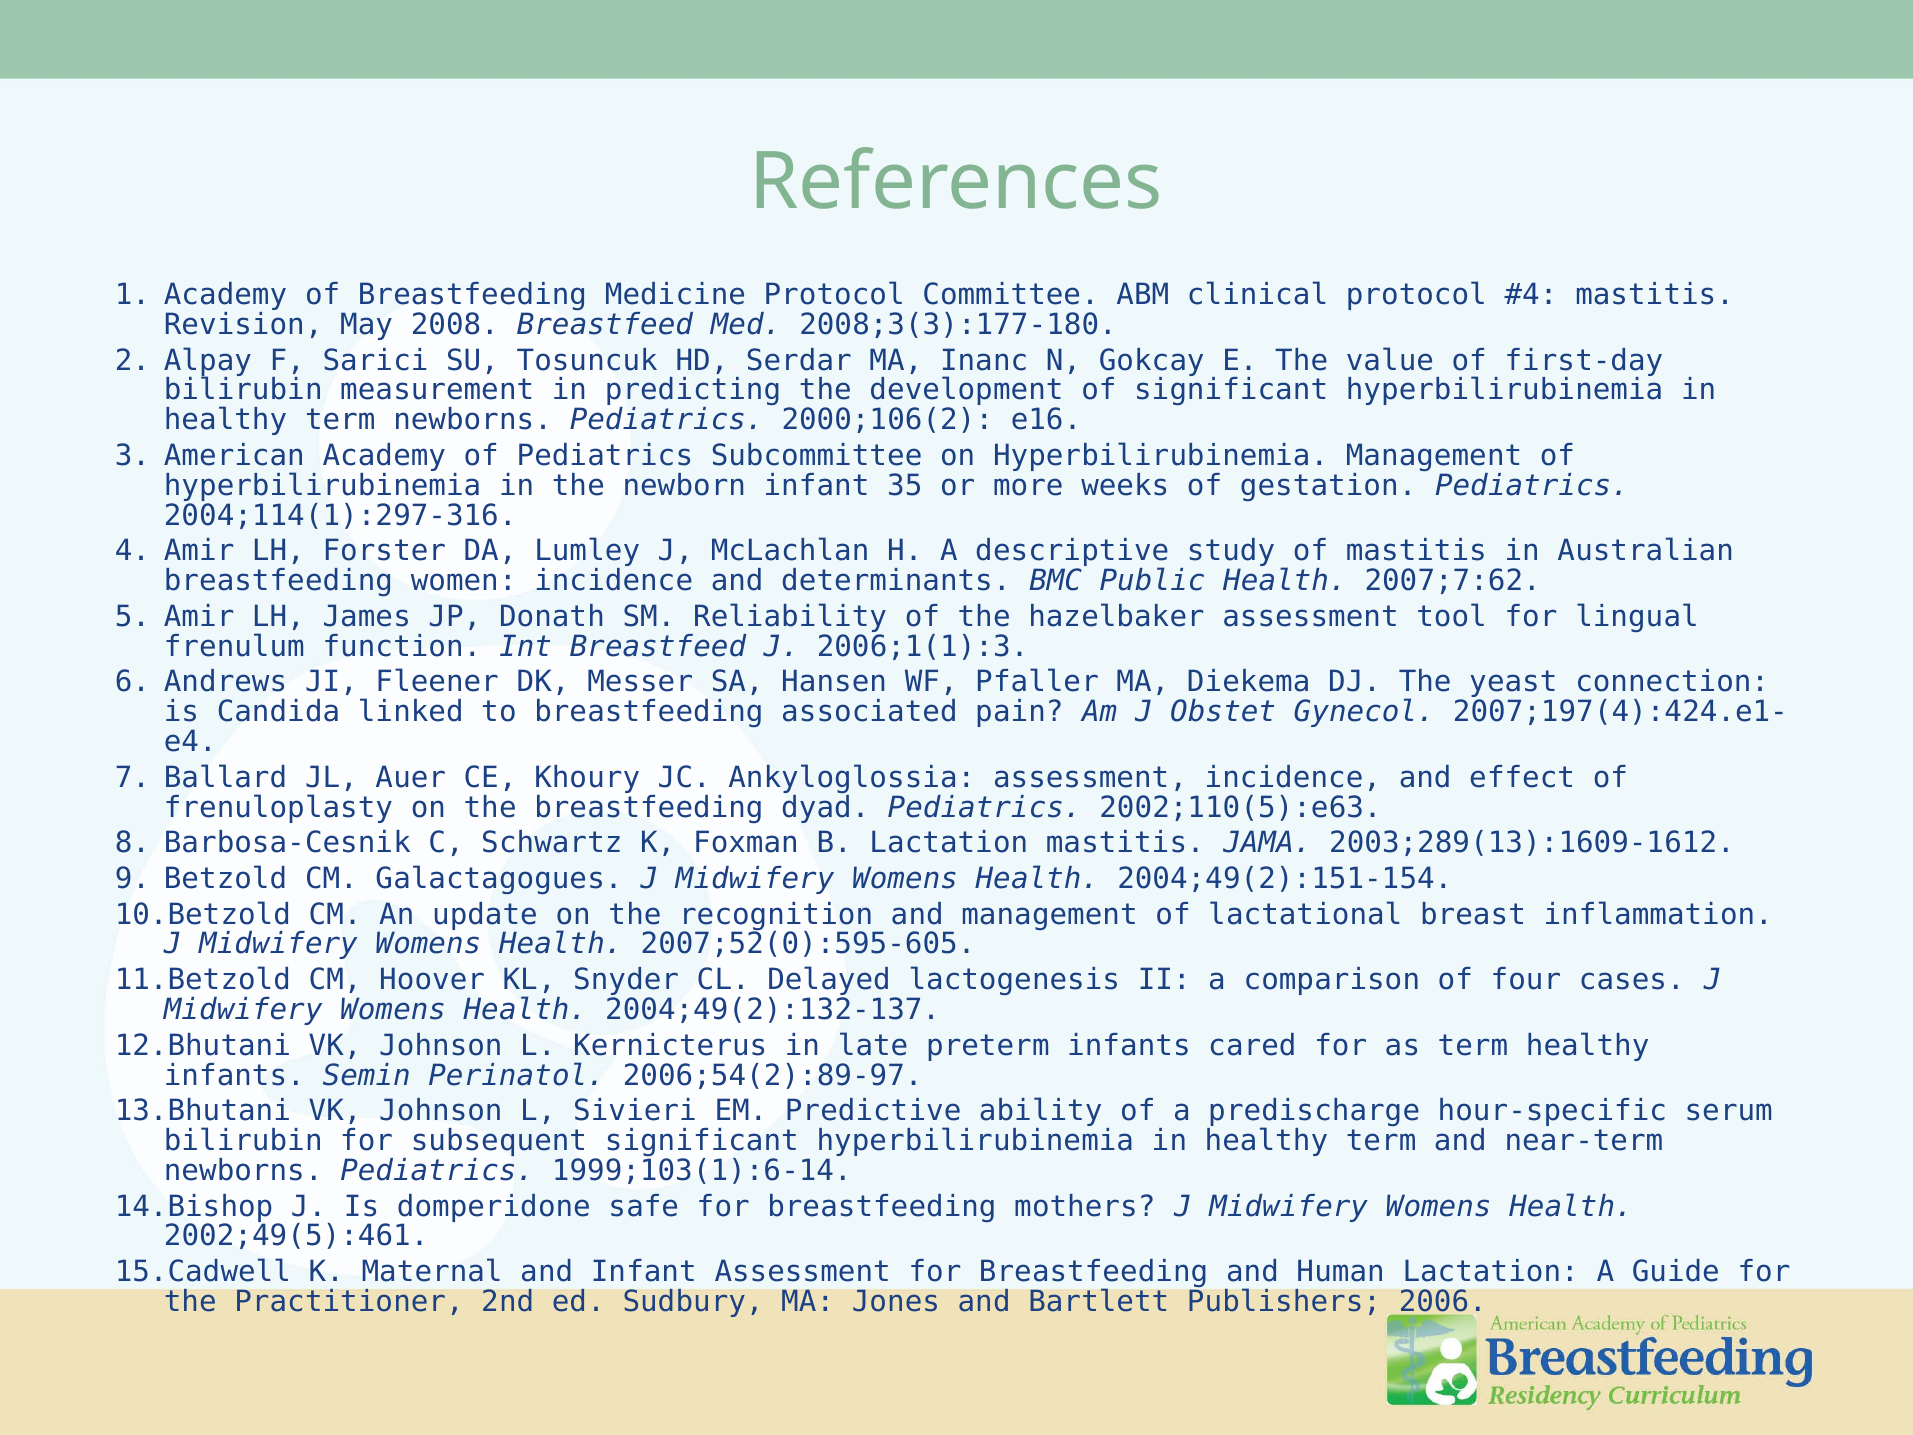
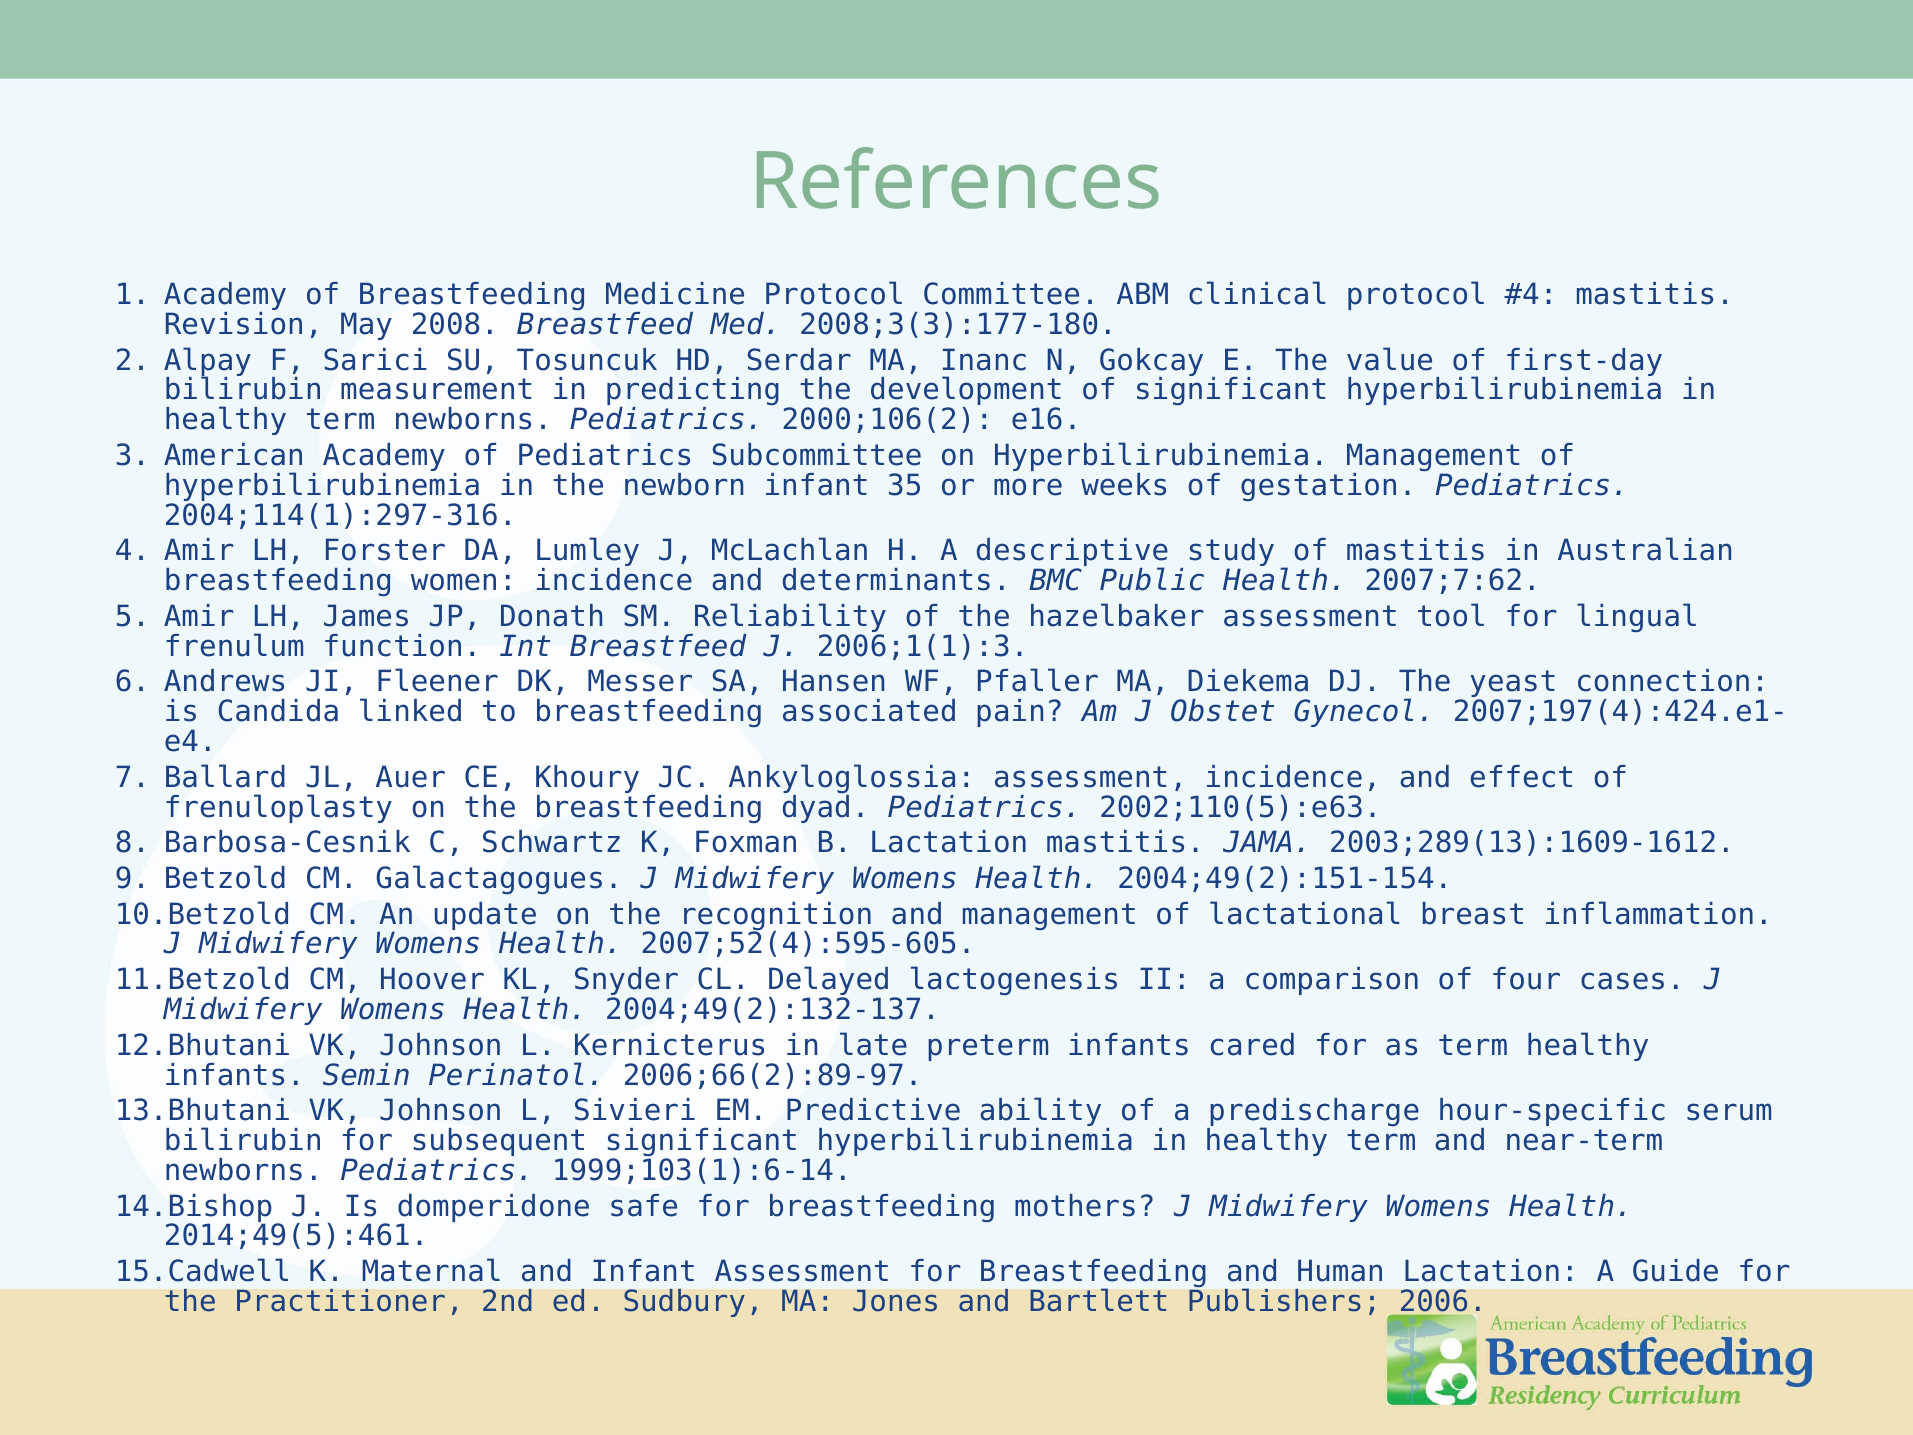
2007;52(0):595-605: 2007;52(0):595-605 -> 2007;52(4):595-605 (808, 944)
2006;54(2):89-97: 2006;54(2):89-97 -> 2006;66(2):89-97 (773, 1075)
2002;49(5):461: 2002;49(5):461 -> 2014;49(5):461 (296, 1236)
